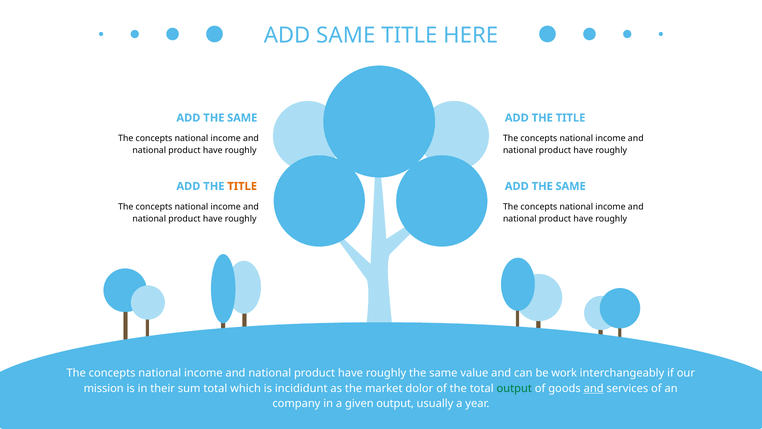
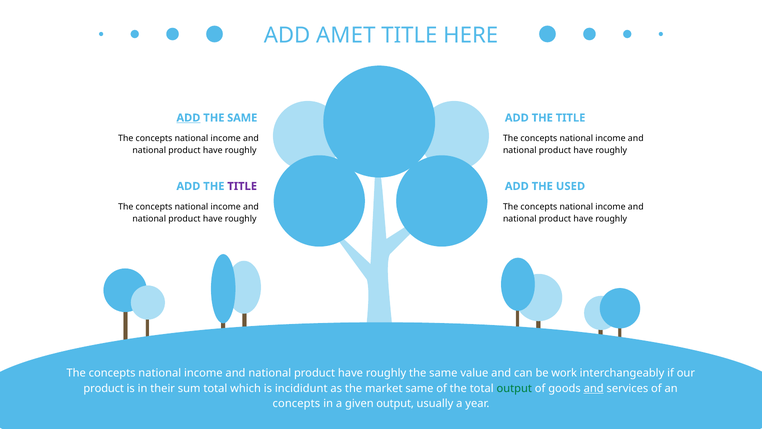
ADD SAME: SAME -> AMET (346, 36)
ADD underline: none -> present (188, 118)
TITLE colour: orange -> purple (242, 186)
SAME: SAME -> USED (571, 186)
mission: mission -> product (104, 388)
market dolor: dolor -> same (419, 388)
company: company -> concepts (296, 403)
